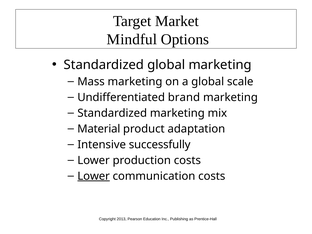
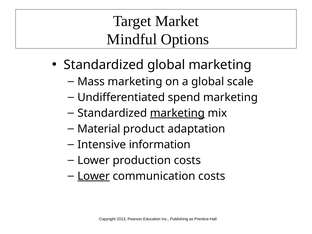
brand: brand -> spend (184, 97)
marketing underline: none -> present (177, 113)
successfully: successfully -> information (160, 145)
